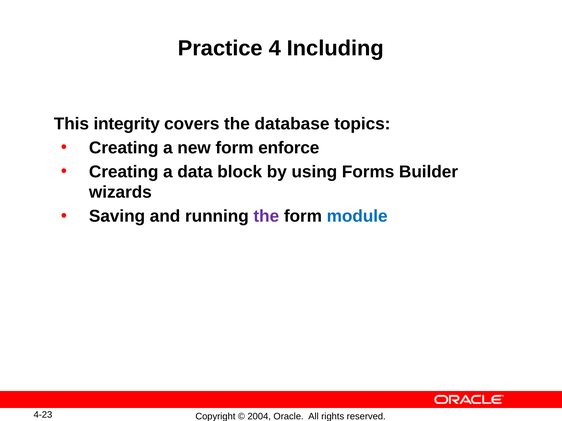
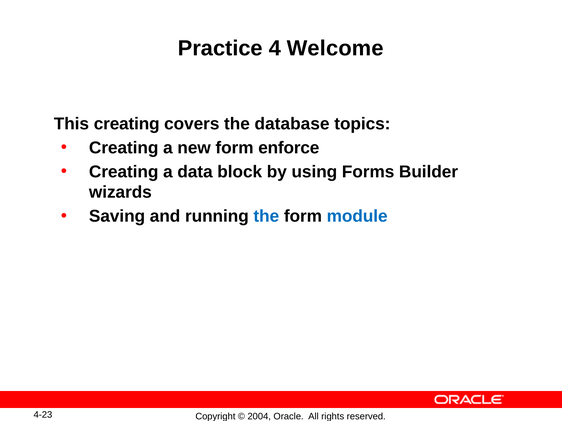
Including: Including -> Welcome (335, 48)
This integrity: integrity -> creating (127, 124)
the colour: purple -> blue (266, 217)
